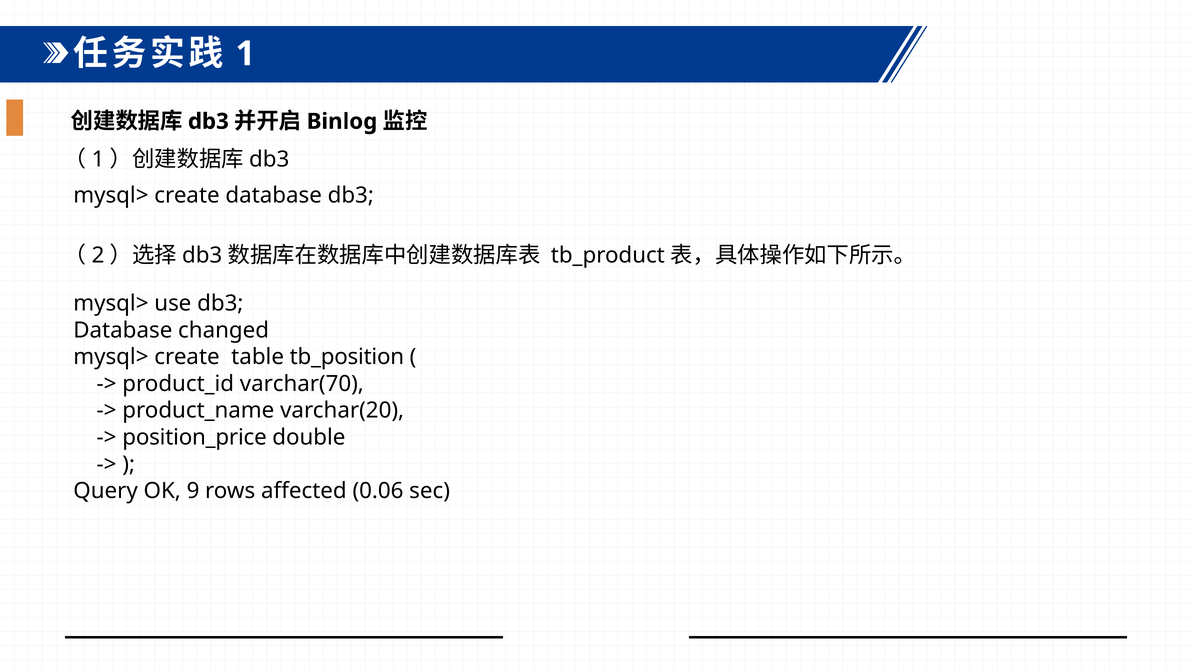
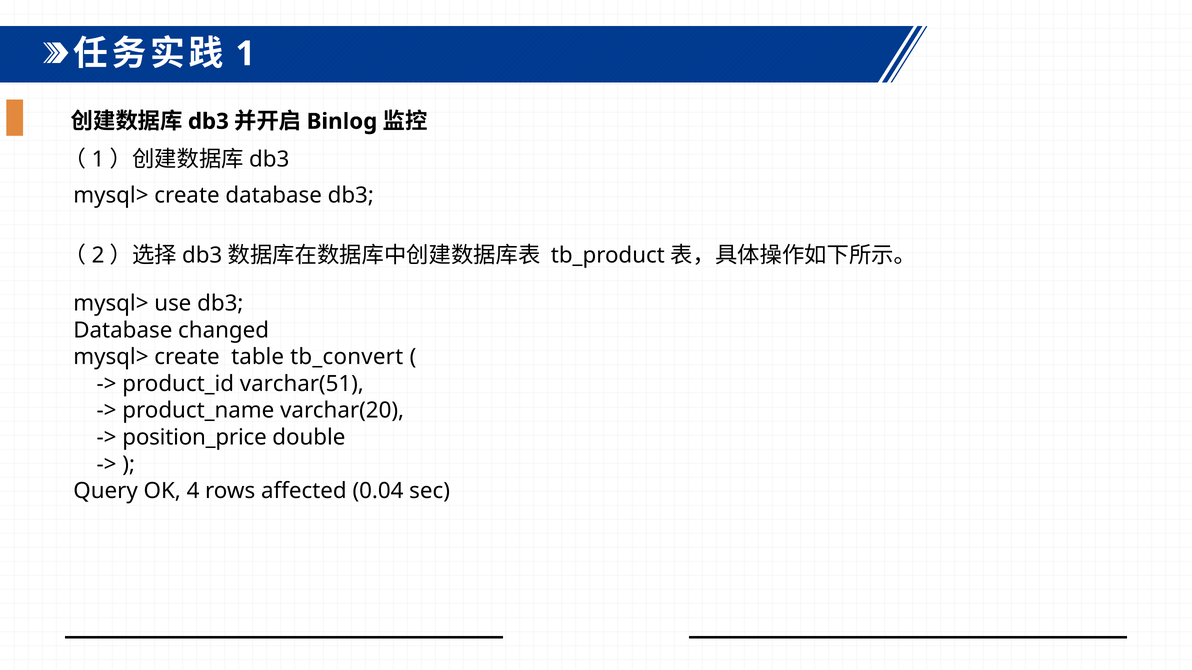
tb_position: tb_position -> tb_convert (347, 357)
varchar(70: varchar(70 -> varchar(51 (302, 384)
9: 9 -> 4 (193, 491)
0.06: 0.06 -> 0.04 (378, 491)
